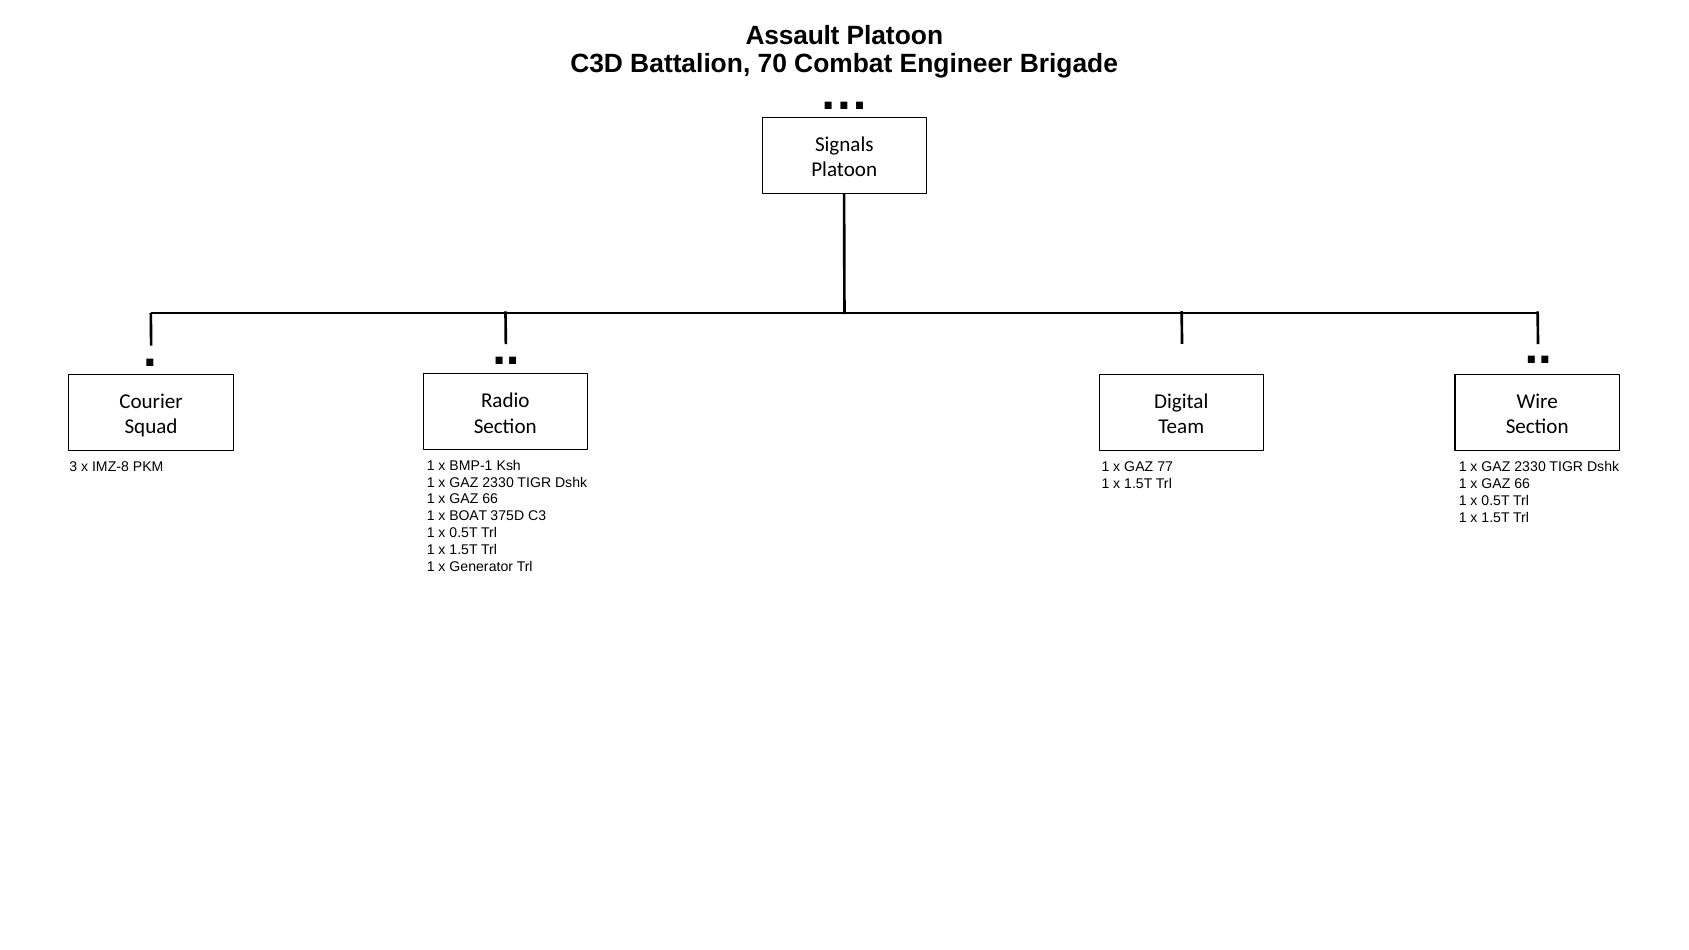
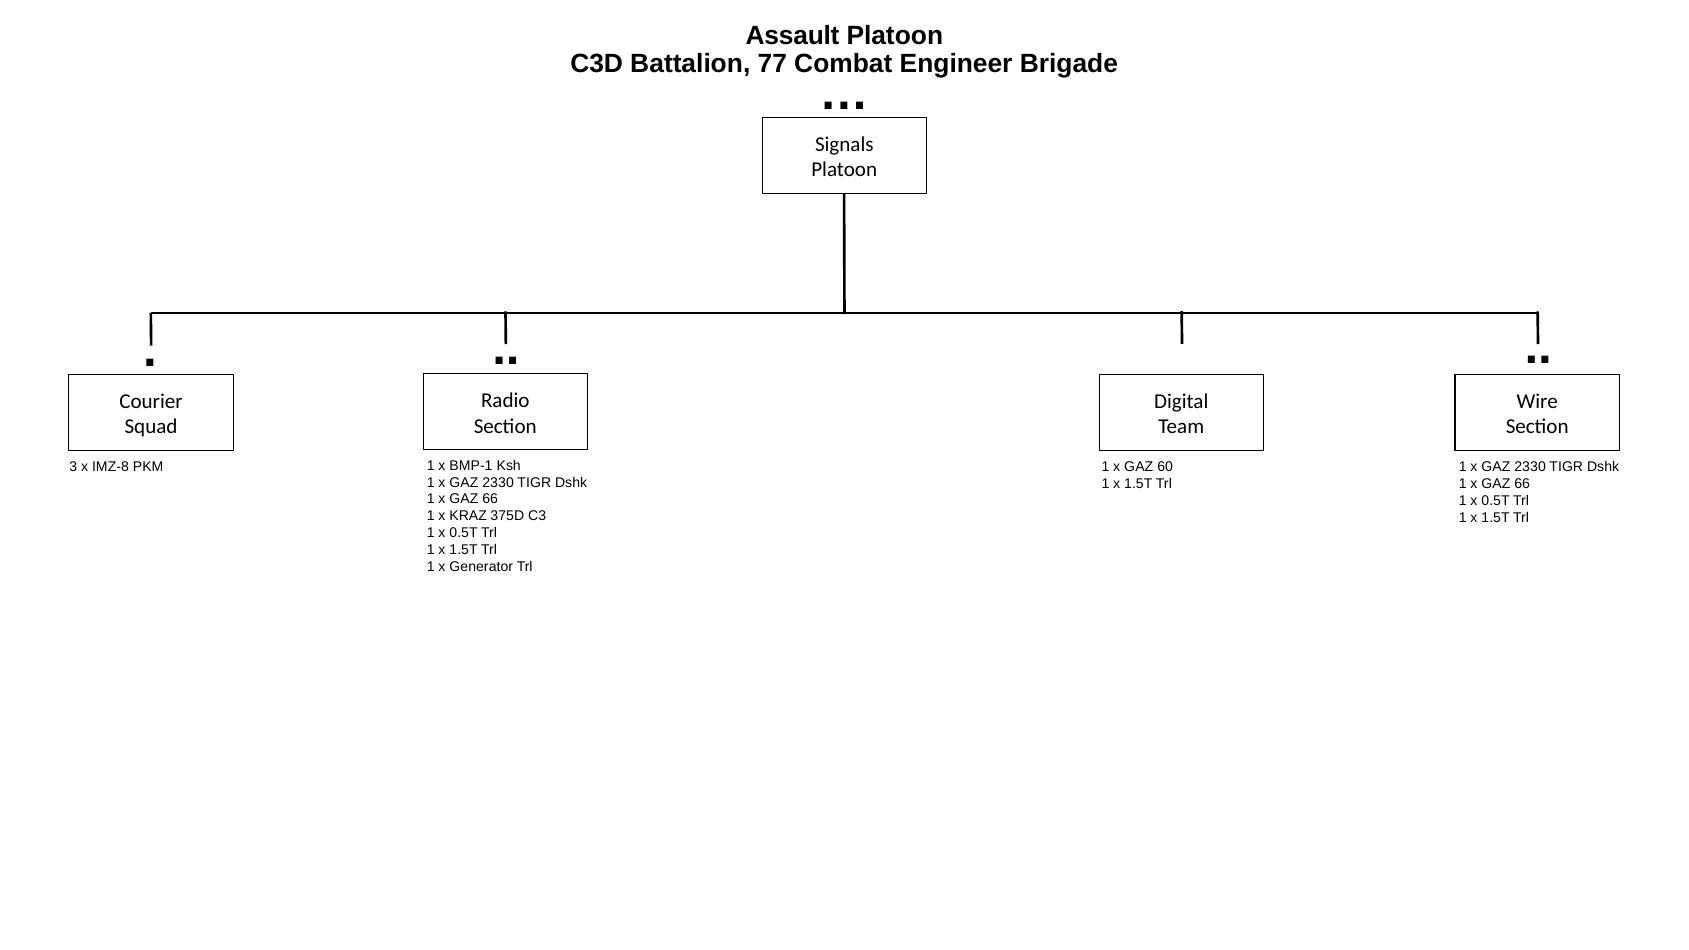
70: 70 -> 77 (772, 64)
77: 77 -> 60 (1165, 467)
BOAT: BOAT -> KRAZ (468, 516)
